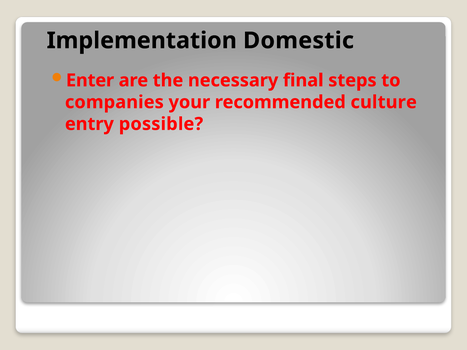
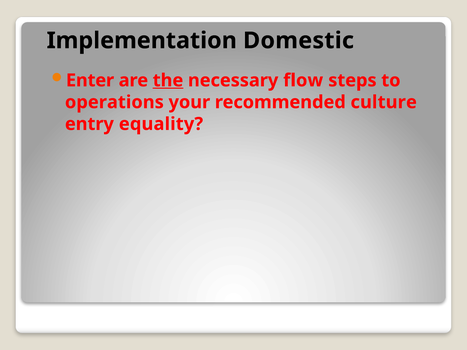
the underline: none -> present (168, 80)
final: final -> flow (303, 80)
companies: companies -> operations (114, 102)
possible: possible -> equality (161, 124)
